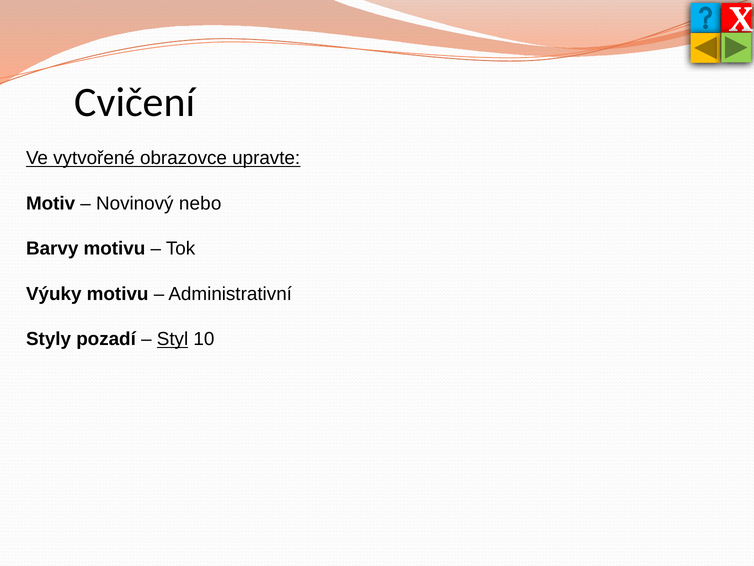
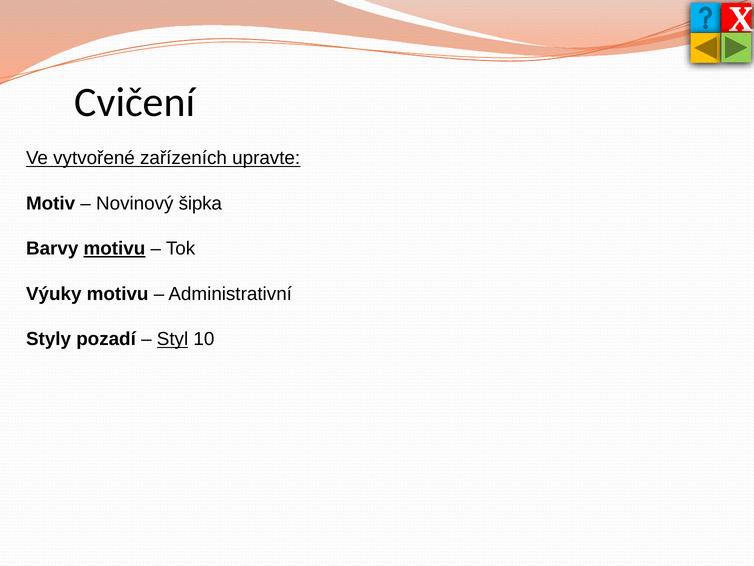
obrazovce: obrazovce -> zařízeních (183, 158)
nebo: nebo -> šipka (200, 203)
motivu underline: none -> present (114, 248)
